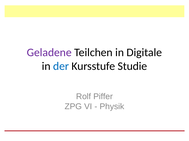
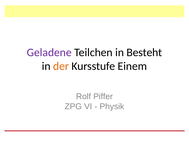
Digitale: Digitale -> Besteht (144, 53)
der colour: blue -> orange (61, 67)
Studie: Studie -> Einem (132, 67)
